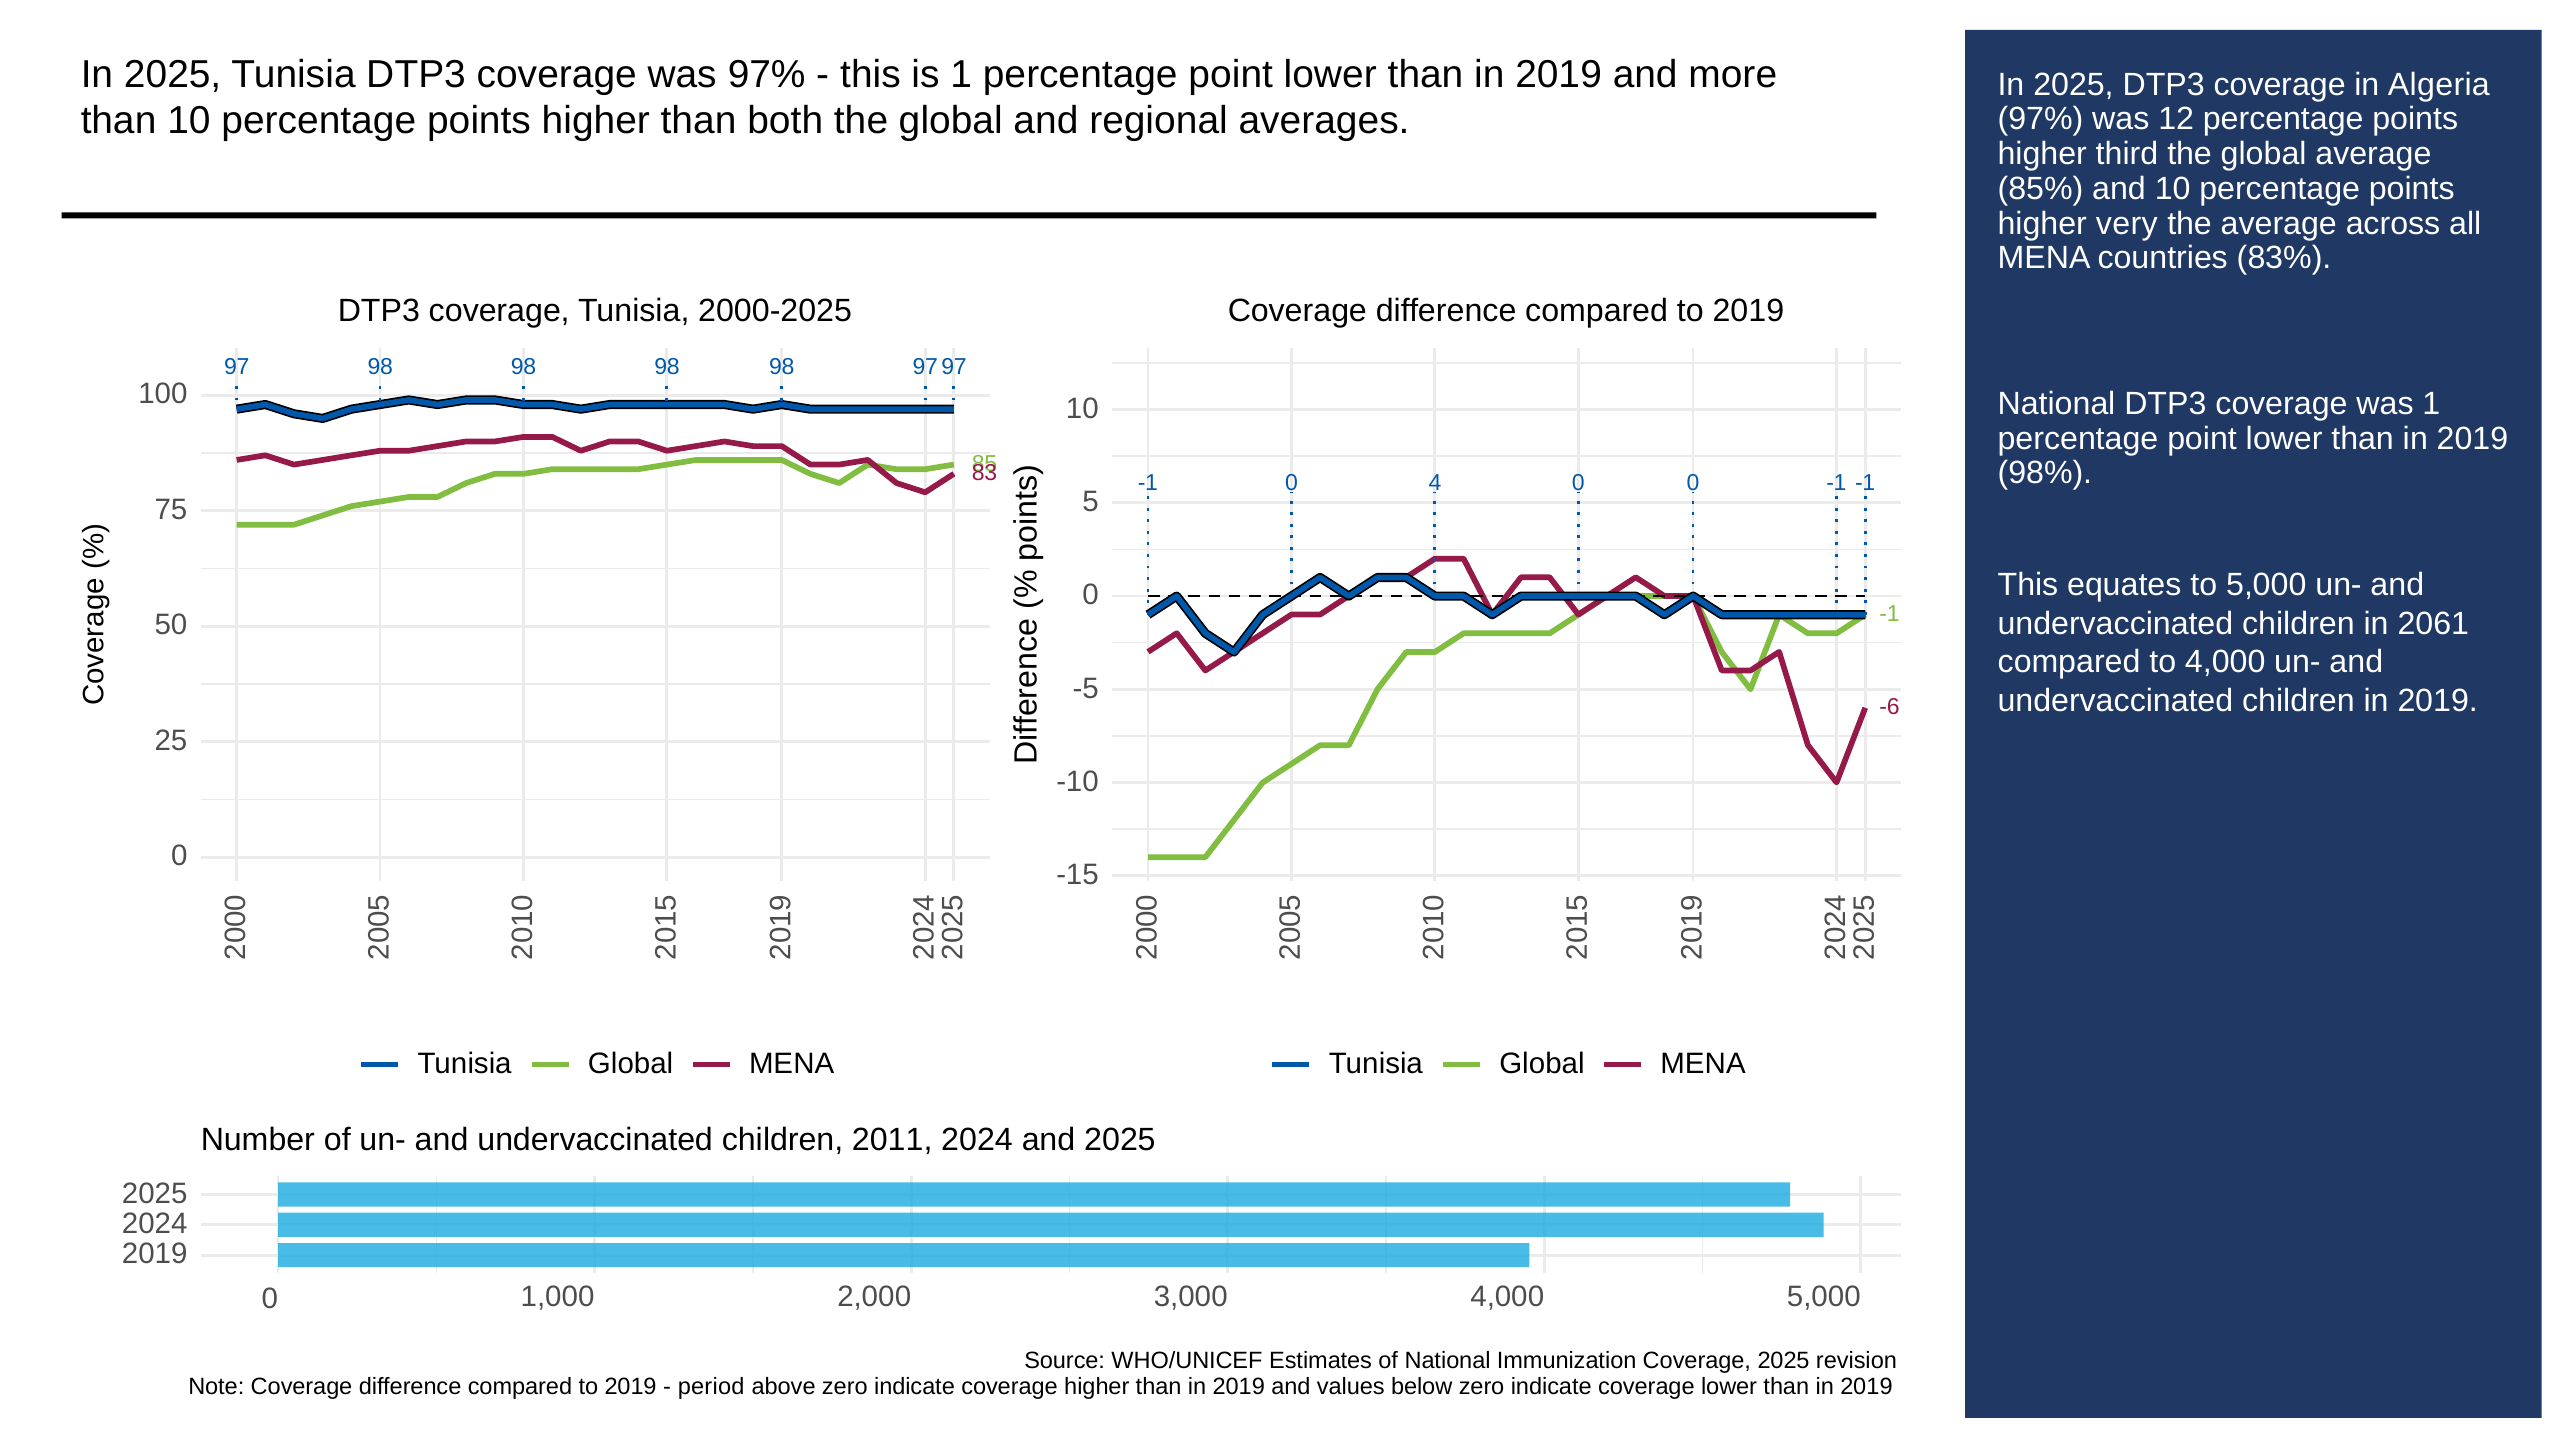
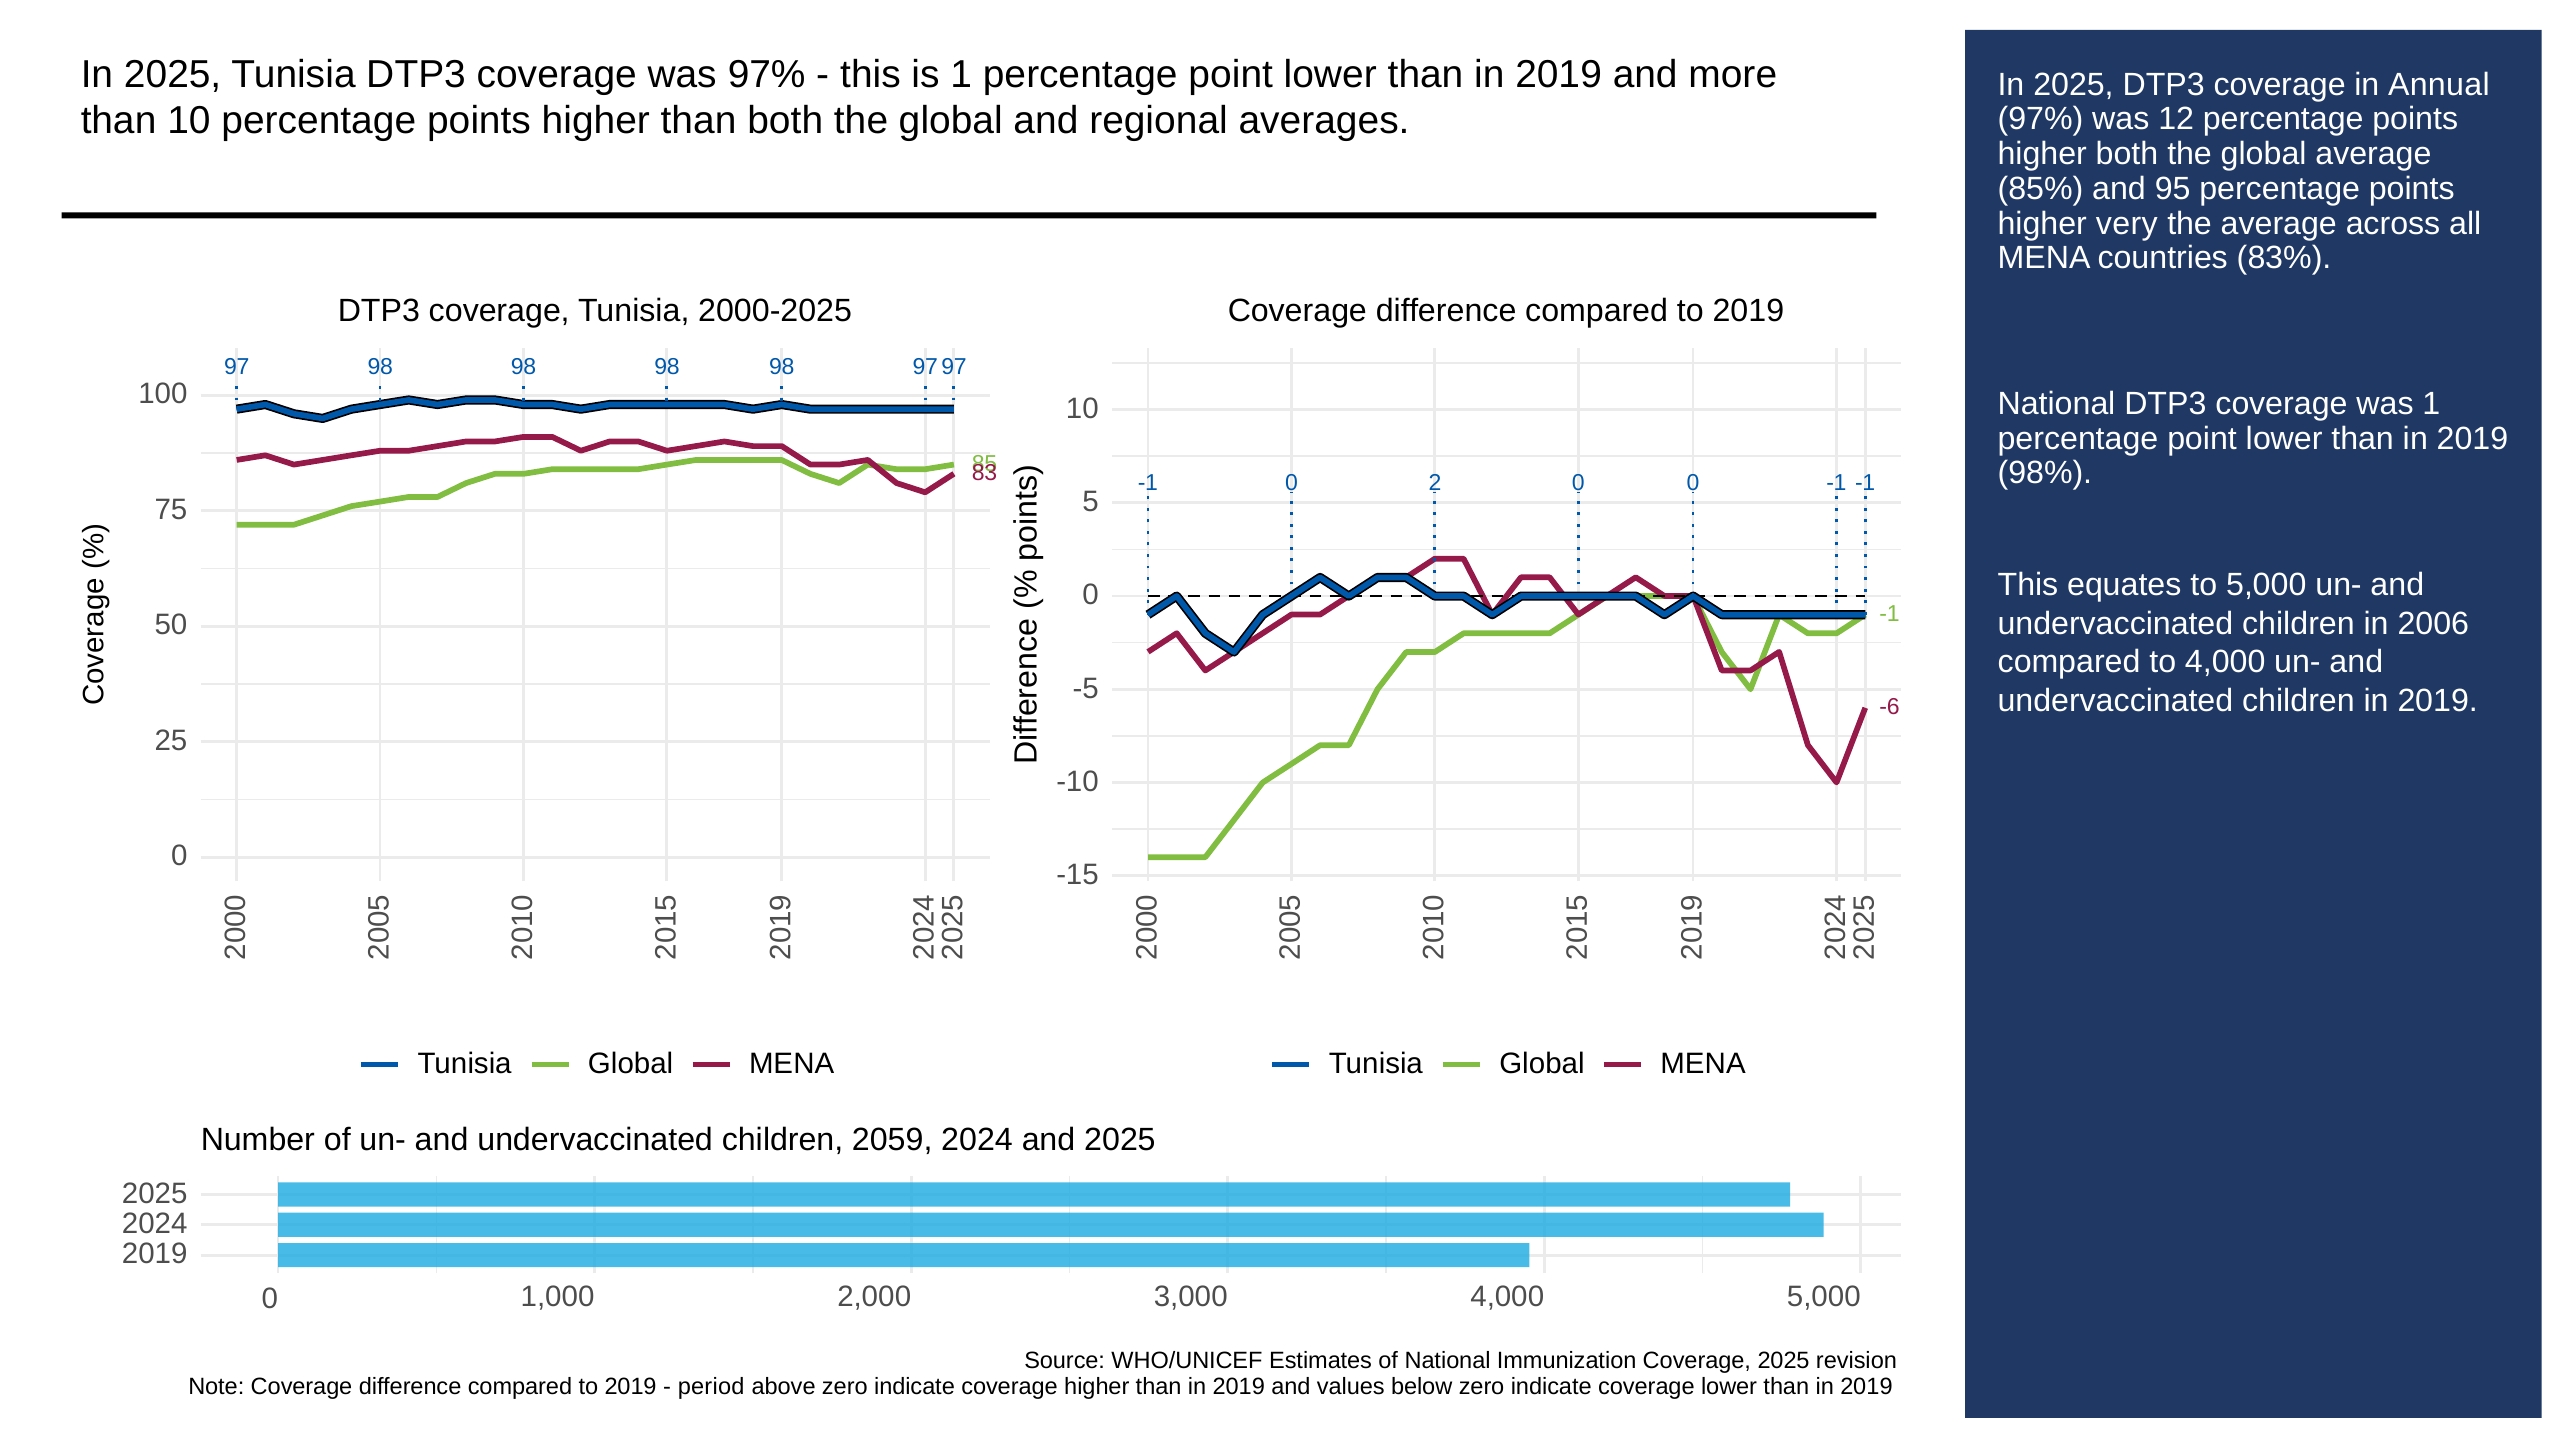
Algeria: Algeria -> Annual (2439, 85)
higher third: third -> both (2127, 154)
and 10: 10 -> 95 (2173, 189)
-1 0 4: 4 -> 2 (1435, 483)
2061: 2061 -> 2006 (2433, 624)
2011: 2011 -> 2059 (892, 1140)
